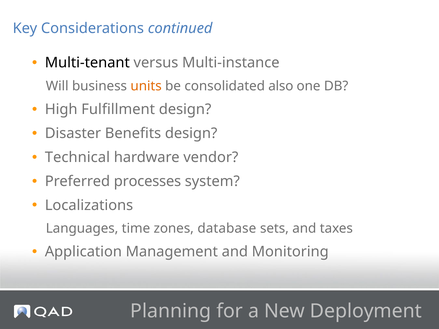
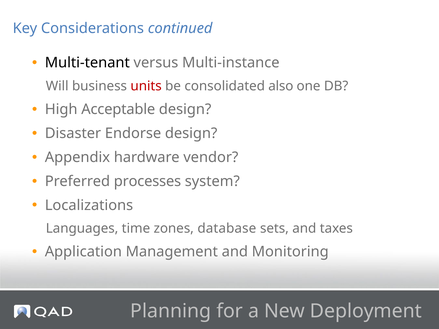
units colour: orange -> red (146, 86)
Fulfillment: Fulfillment -> Acceptable (118, 109)
Benefits: Benefits -> Endorse (133, 133)
Technical: Technical -> Appendix (77, 157)
